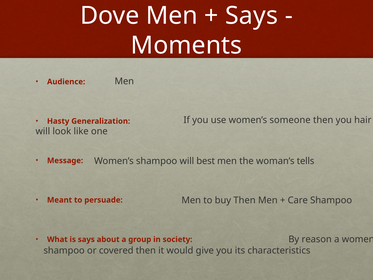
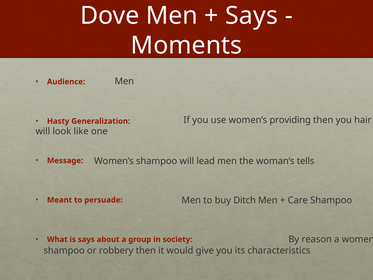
someone: someone -> providing (290, 120)
best: best -> lead (206, 161)
buy Then: Then -> Ditch (245, 200)
covered: covered -> robbery (116, 250)
